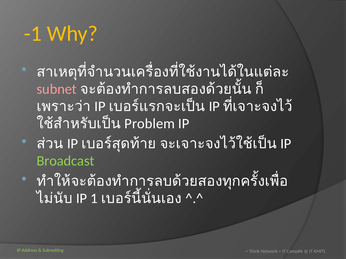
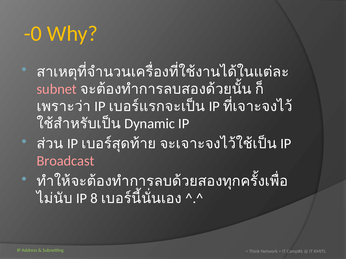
-1: -1 -> -0 (33, 34)
Problem: Problem -> Dynamic (150, 124)
Broadcast colour: light green -> pink (66, 161)
1: 1 -> 8 (94, 199)
